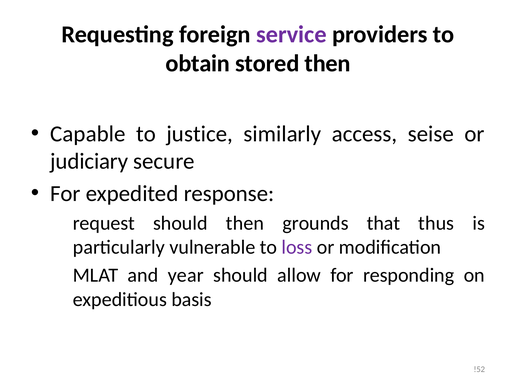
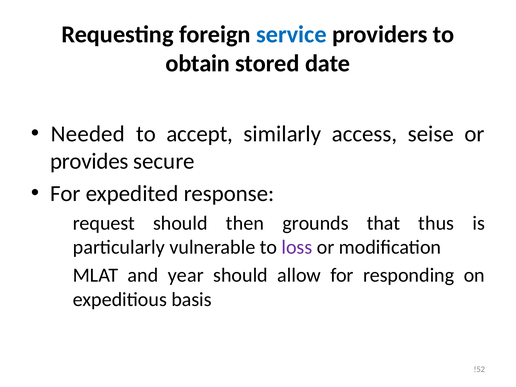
service colour: purple -> blue (291, 34)
stored then: then -> date (328, 64)
Capable: Capable -> Needed (88, 134)
justice: justice -> accept (200, 134)
judiciary: judiciary -> provides (89, 161)
